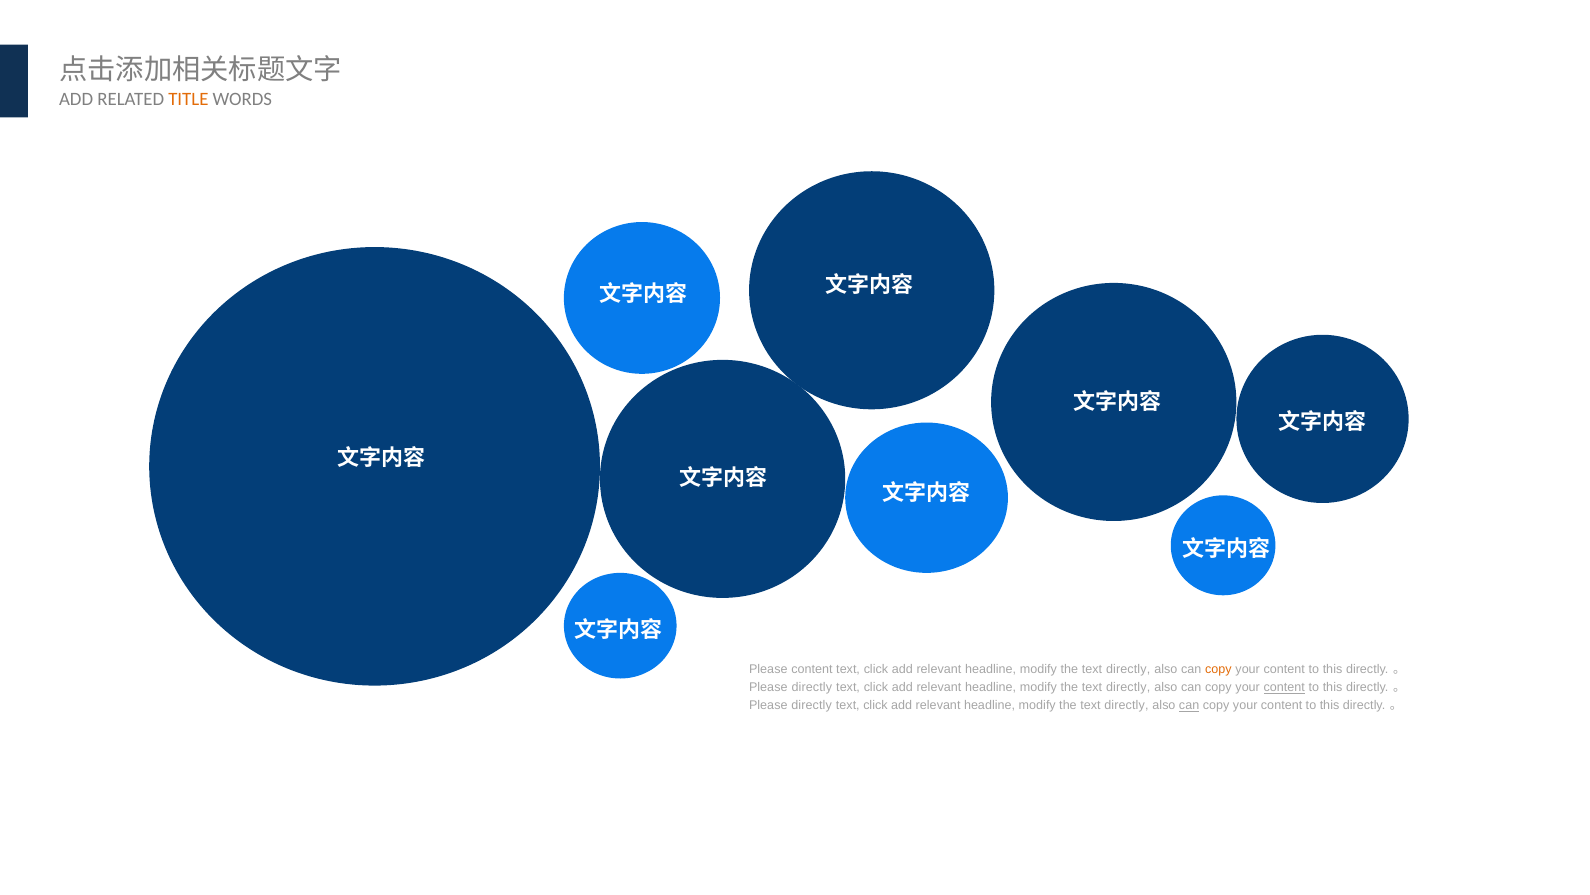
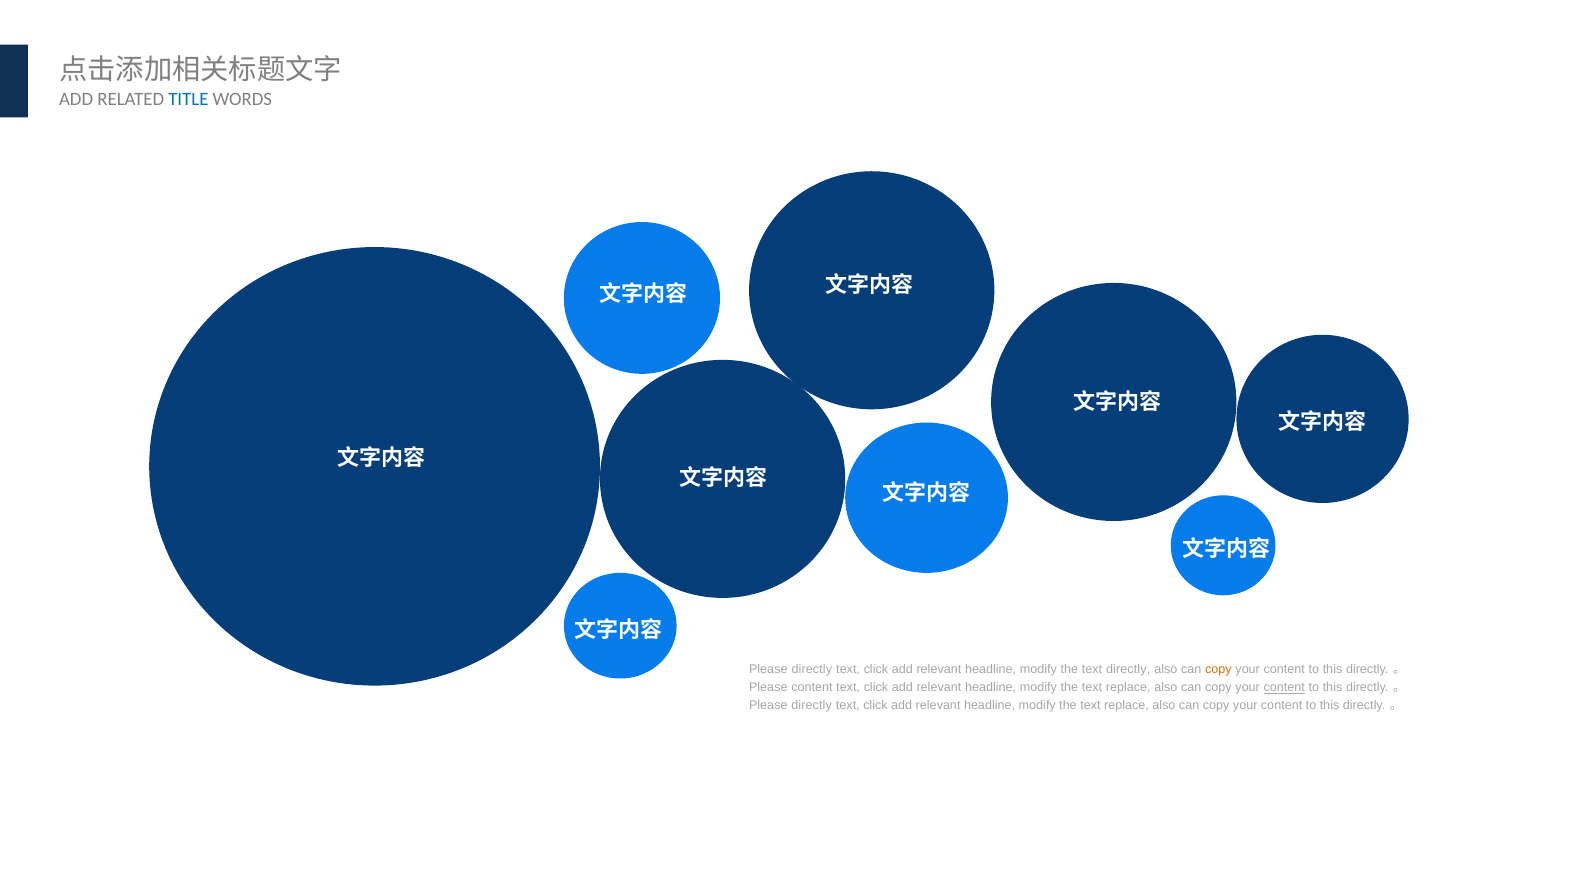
TITLE colour: orange -> blue (188, 100)
content: content -> directly (812, 669)
directly: directly -> content (812, 687)
directly: directly -> replace (1128, 687)
directly: directly -> replace (1126, 705)
can underline: present -> none (1189, 705)
